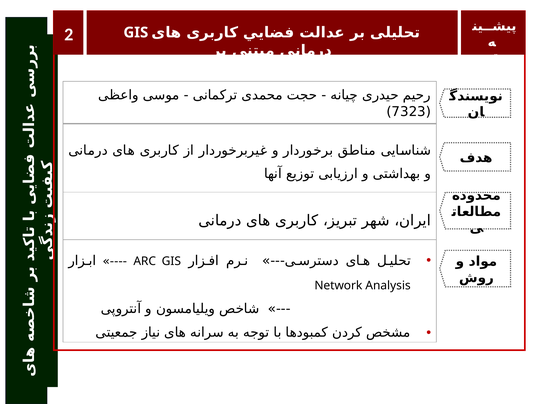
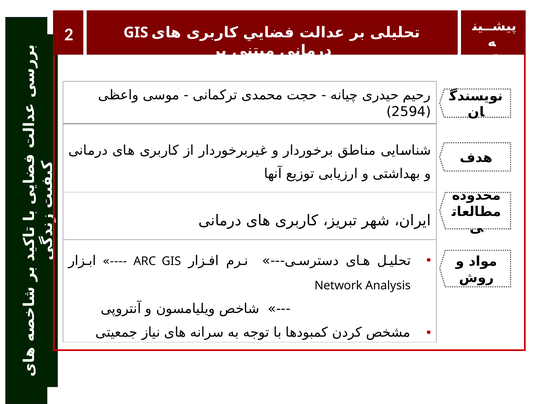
7323: 7323 -> 2594 (409, 112)
